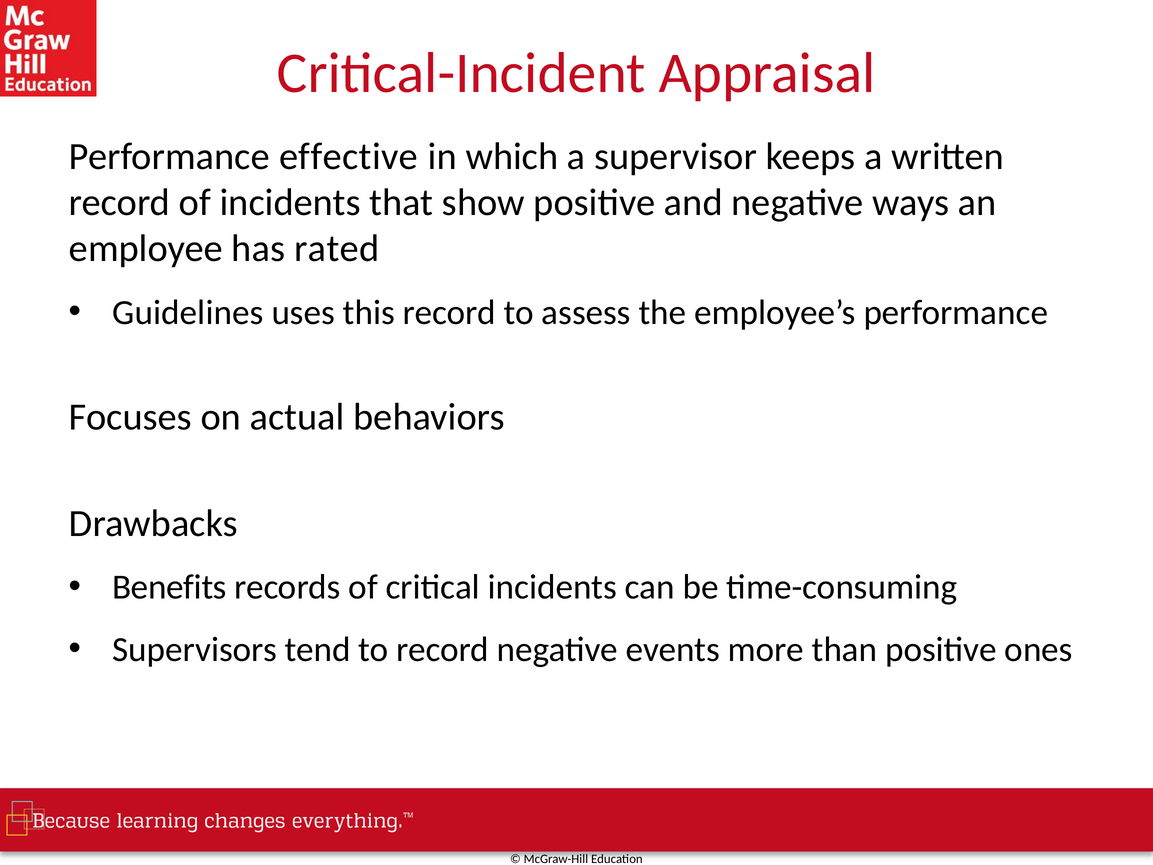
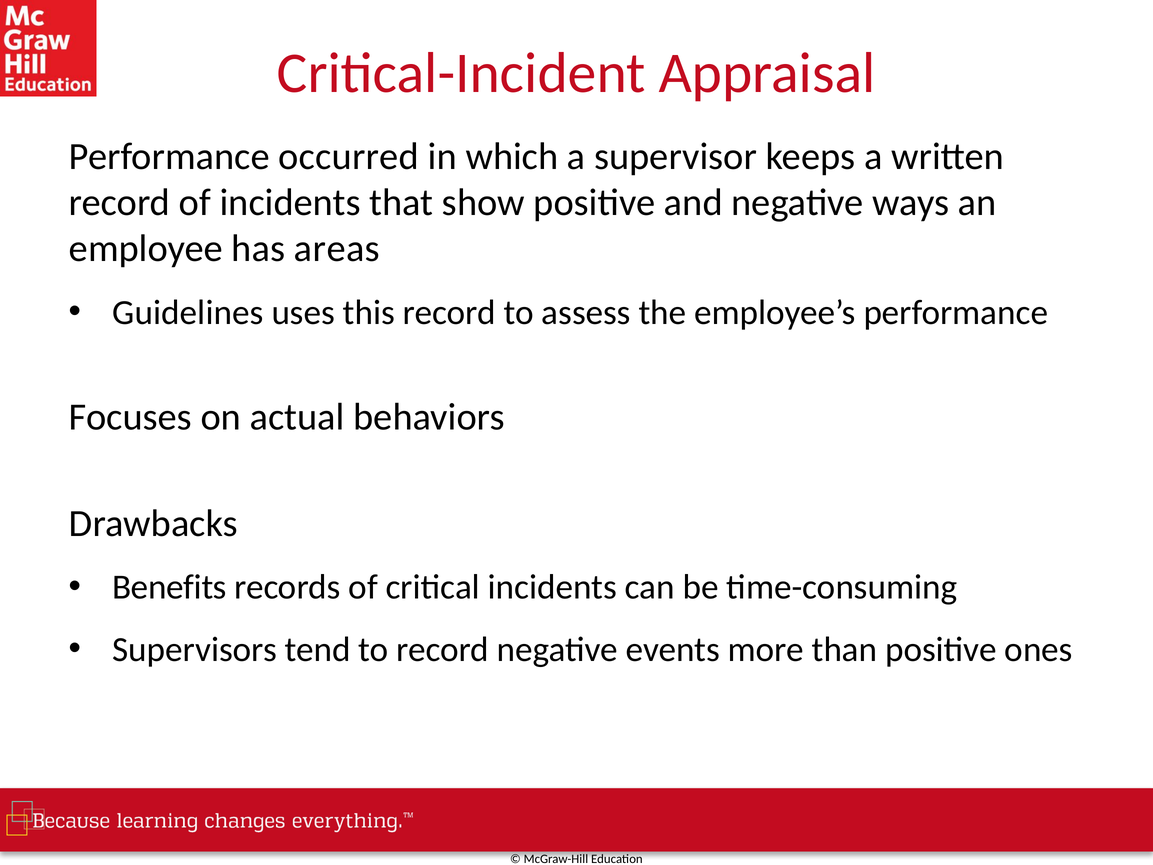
effective: effective -> occurred (349, 156)
rated: rated -> areas (337, 249)
